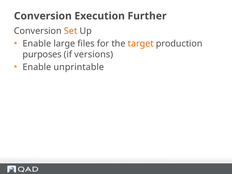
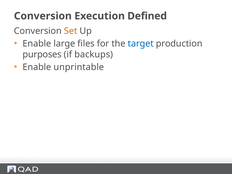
Further: Further -> Defined (147, 16)
target colour: orange -> blue (141, 44)
versions: versions -> backups (94, 54)
